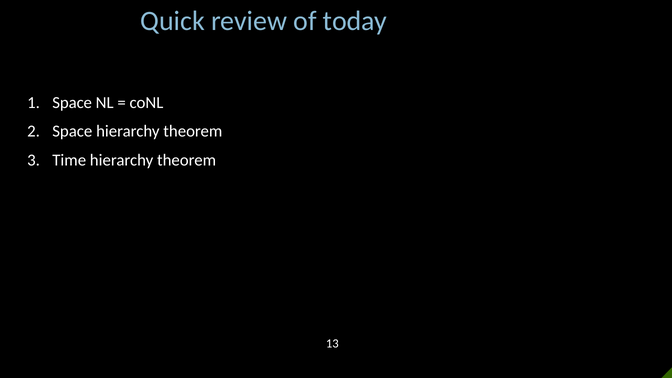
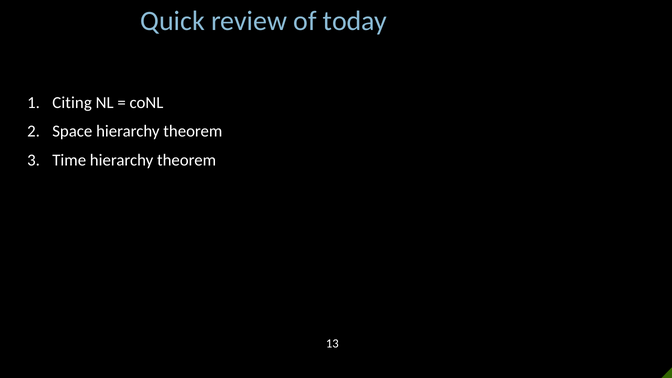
Space: Space -> Citing (72, 103)
